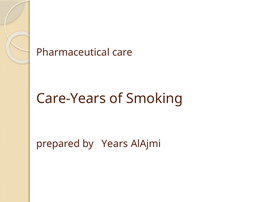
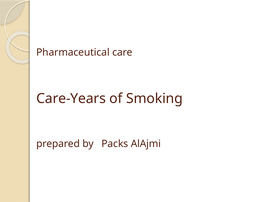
Years: Years -> Packs (115, 144)
